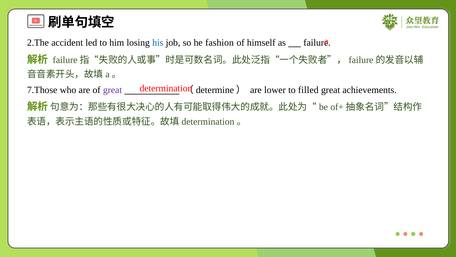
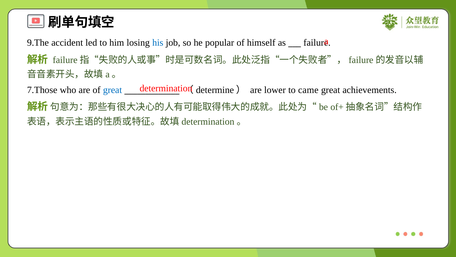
2.The: 2.The -> 9.The (38, 43)
fashion: fashion -> popular (220, 43)
great colour: purple -> blue (113, 90)
filled: filled -> came (308, 90)
